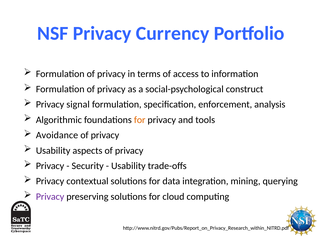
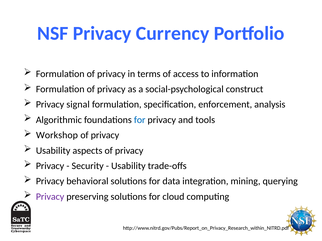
for colour: orange -> blue (140, 120)
Avoidance: Avoidance -> Workshop (57, 135)
contextual: contextual -> behavioral (87, 182)
